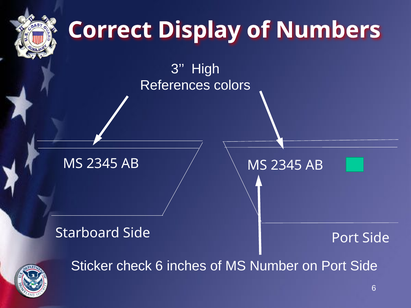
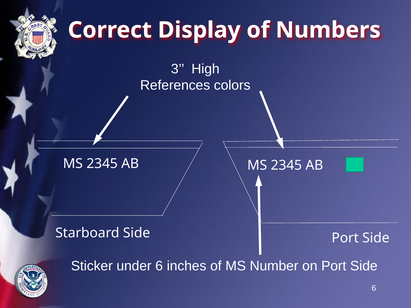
check: check -> under (134, 266)
